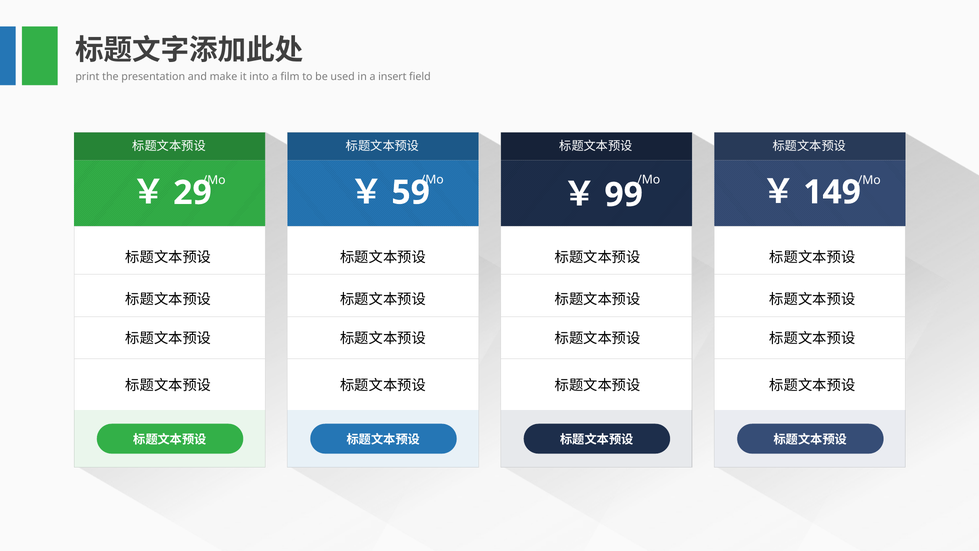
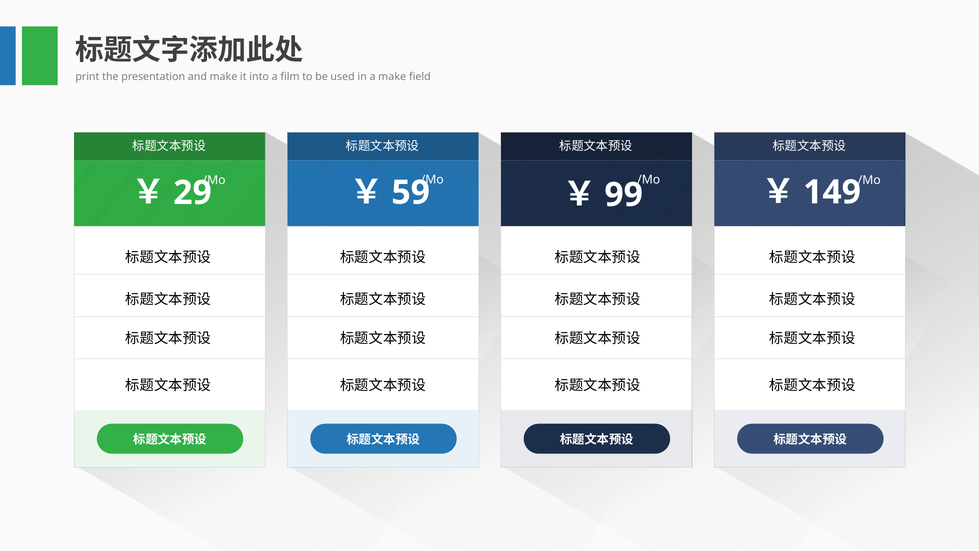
a insert: insert -> make (392, 77)
